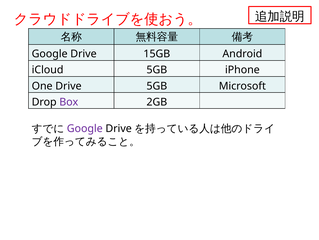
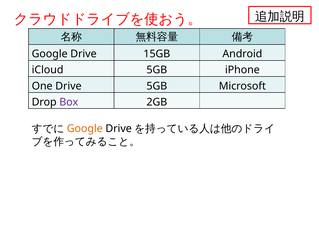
Google colour: purple -> orange (85, 128)
